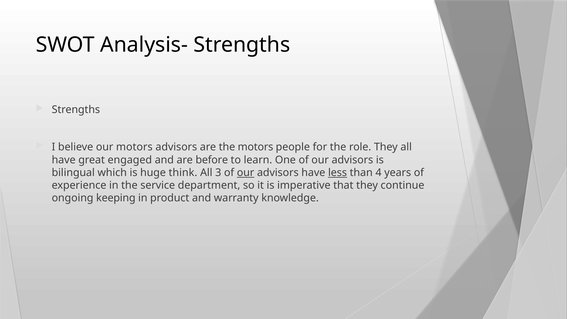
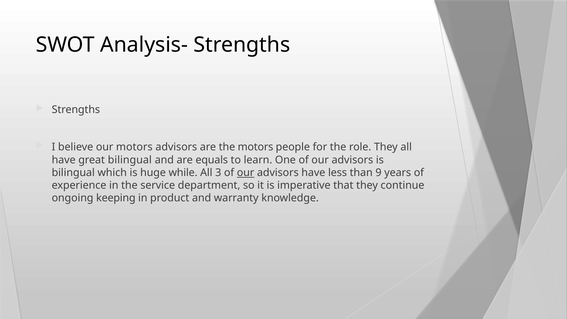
great engaged: engaged -> bilingual (130, 160)
before: before -> equals (212, 160)
think: think -> while (183, 173)
less underline: present -> none (338, 173)
4: 4 -> 9 (379, 173)
